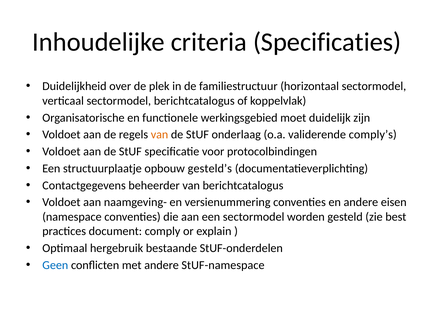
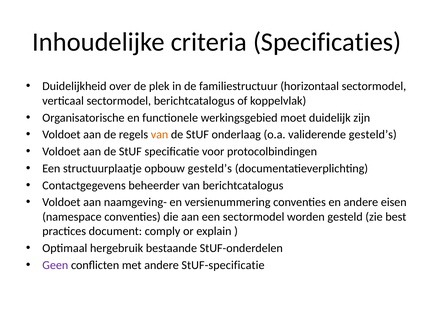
validerende comply’s: comply’s -> gesteld’s (373, 134)
Geen colour: blue -> purple (55, 265)
StUF-namespace: StUF-namespace -> StUF-specificatie (223, 265)
